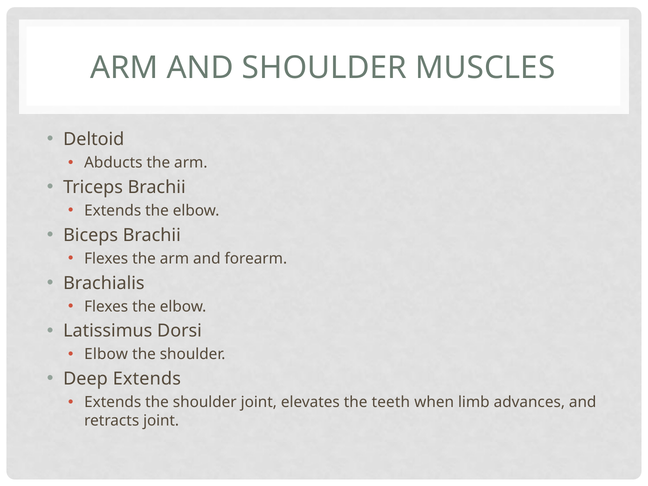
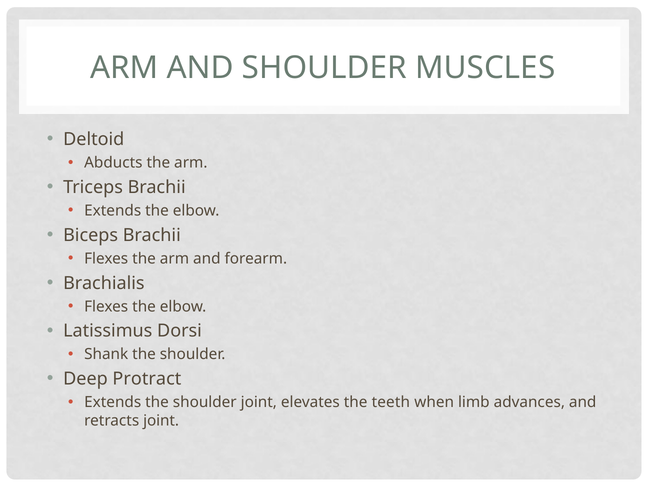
Elbow: Elbow -> Shank (106, 354)
Deep Extends: Extends -> Protract (147, 379)
